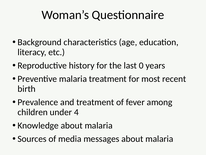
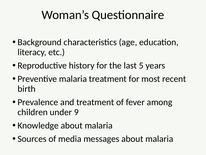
0: 0 -> 5 (141, 65)
4: 4 -> 9 (76, 112)
